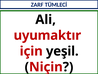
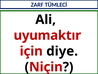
yeşil: yeşil -> diye (62, 51)
